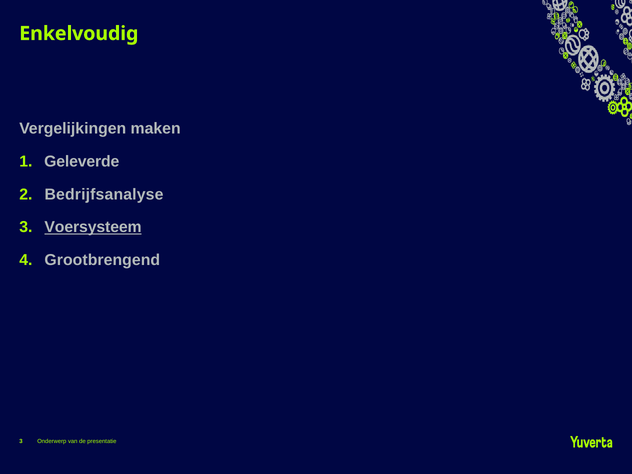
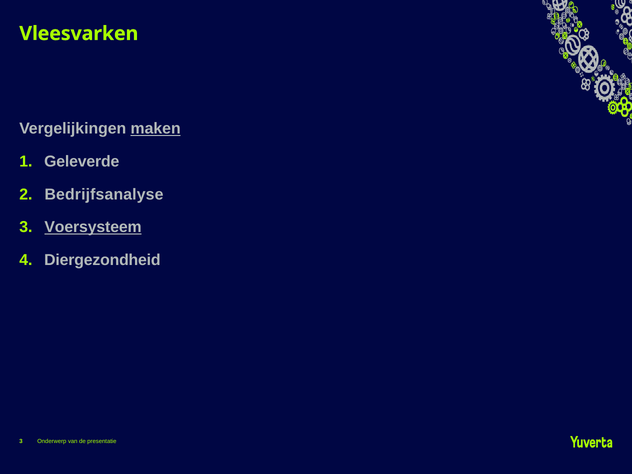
Enkelvoudig: Enkelvoudig -> Vleesvarken (79, 34)
maken underline: none -> present (156, 129)
Grootbrengend: Grootbrengend -> Diergezondheid (102, 260)
